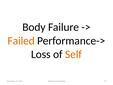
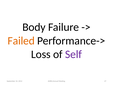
Self colour: orange -> purple (73, 54)
